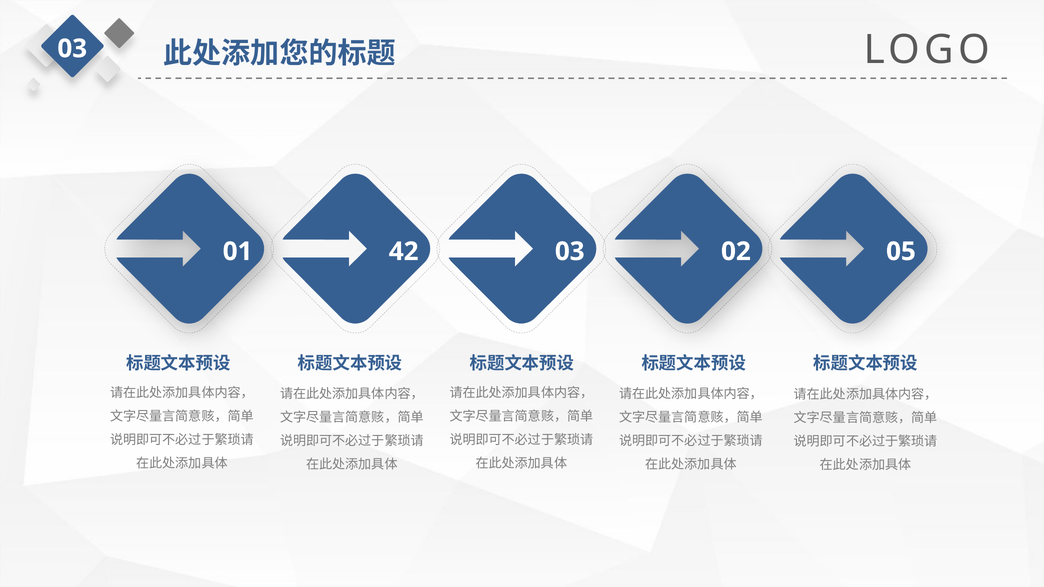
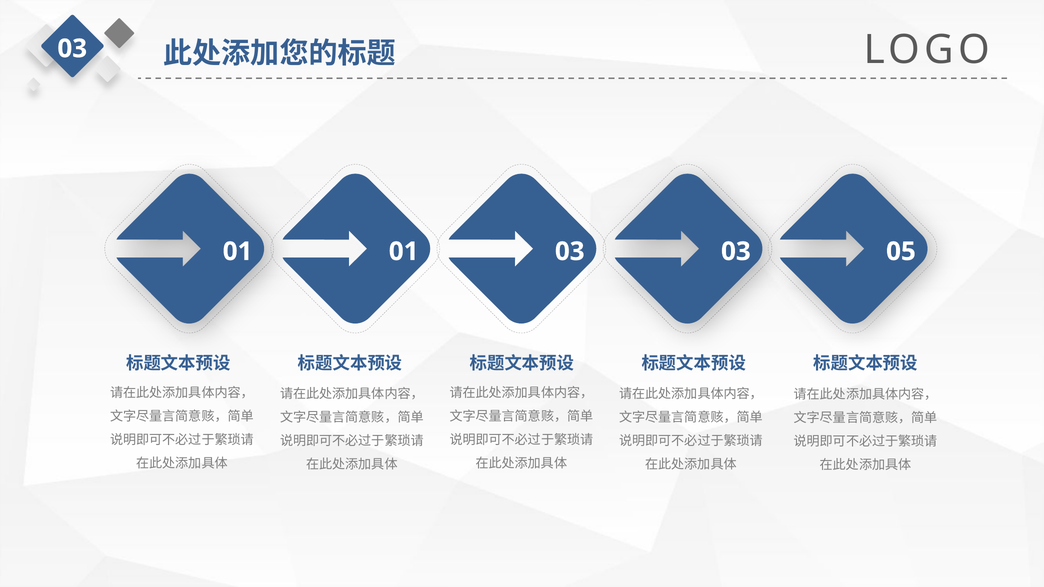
01 42: 42 -> 01 (404, 252)
03 02: 02 -> 03 (736, 252)
